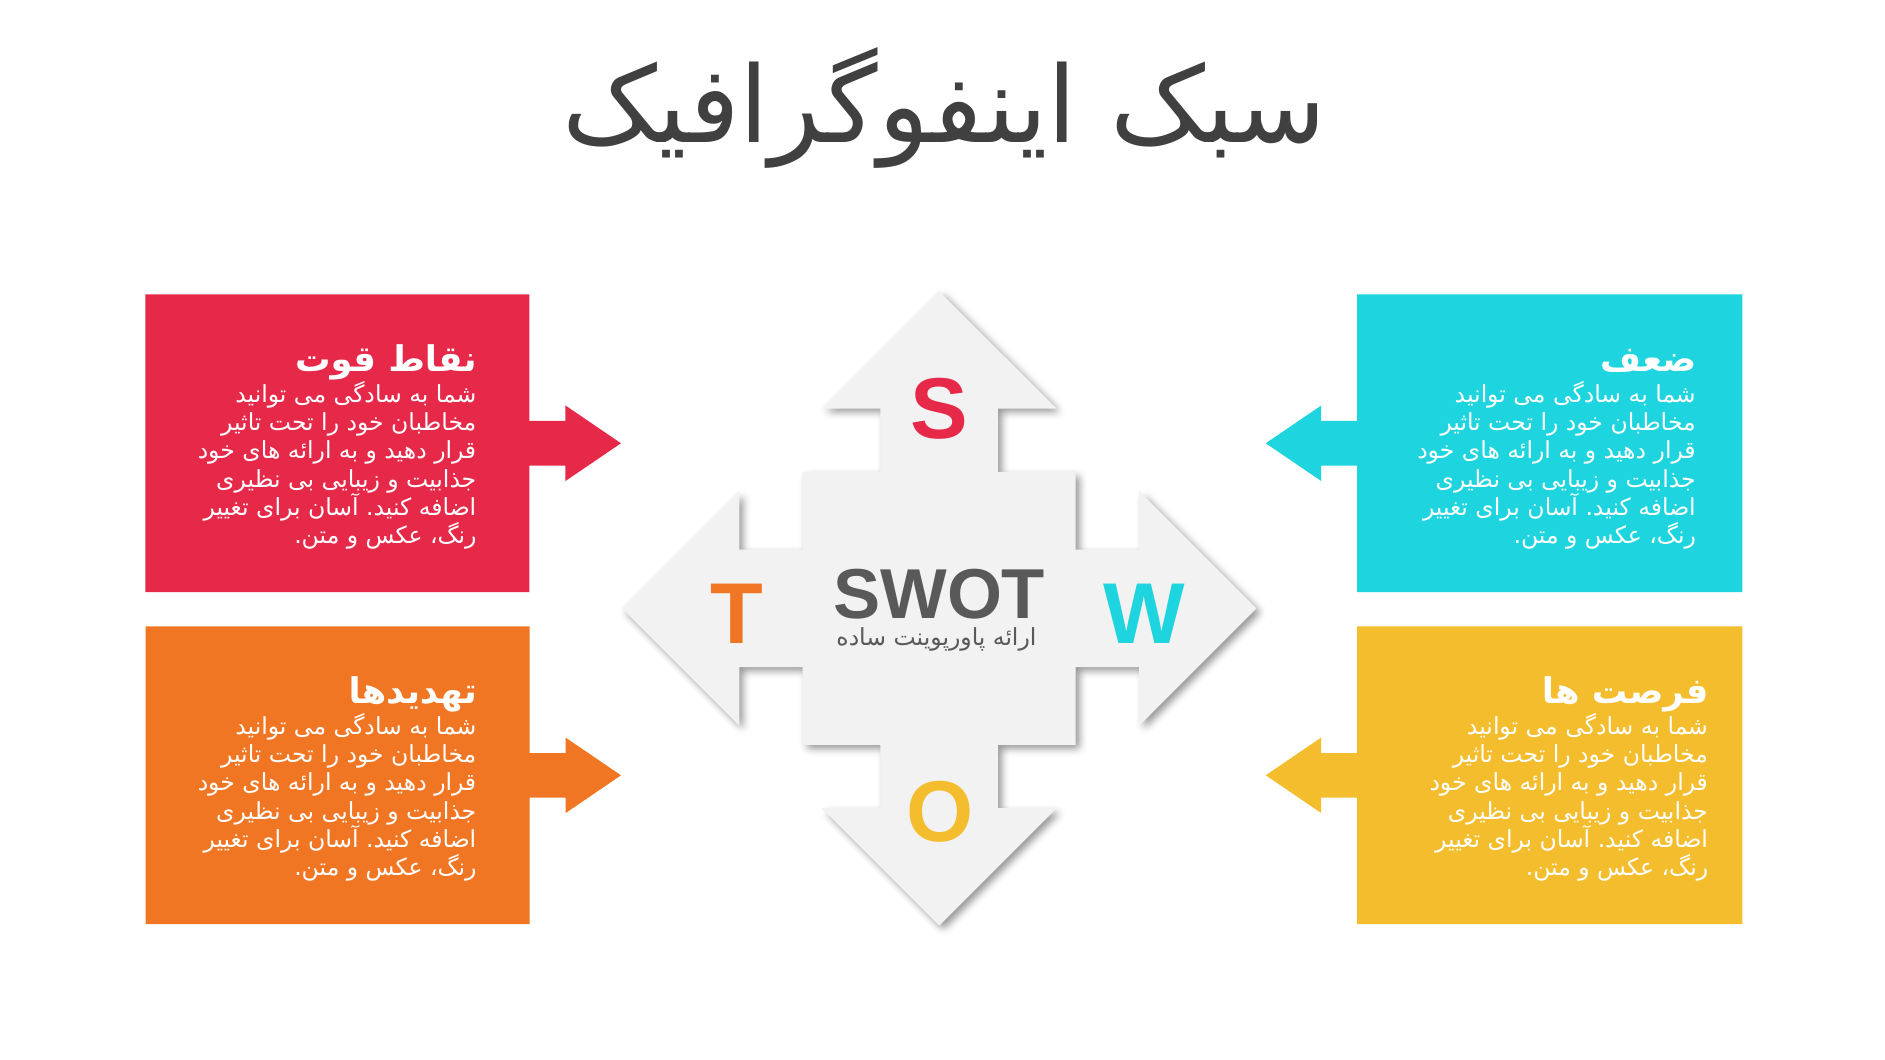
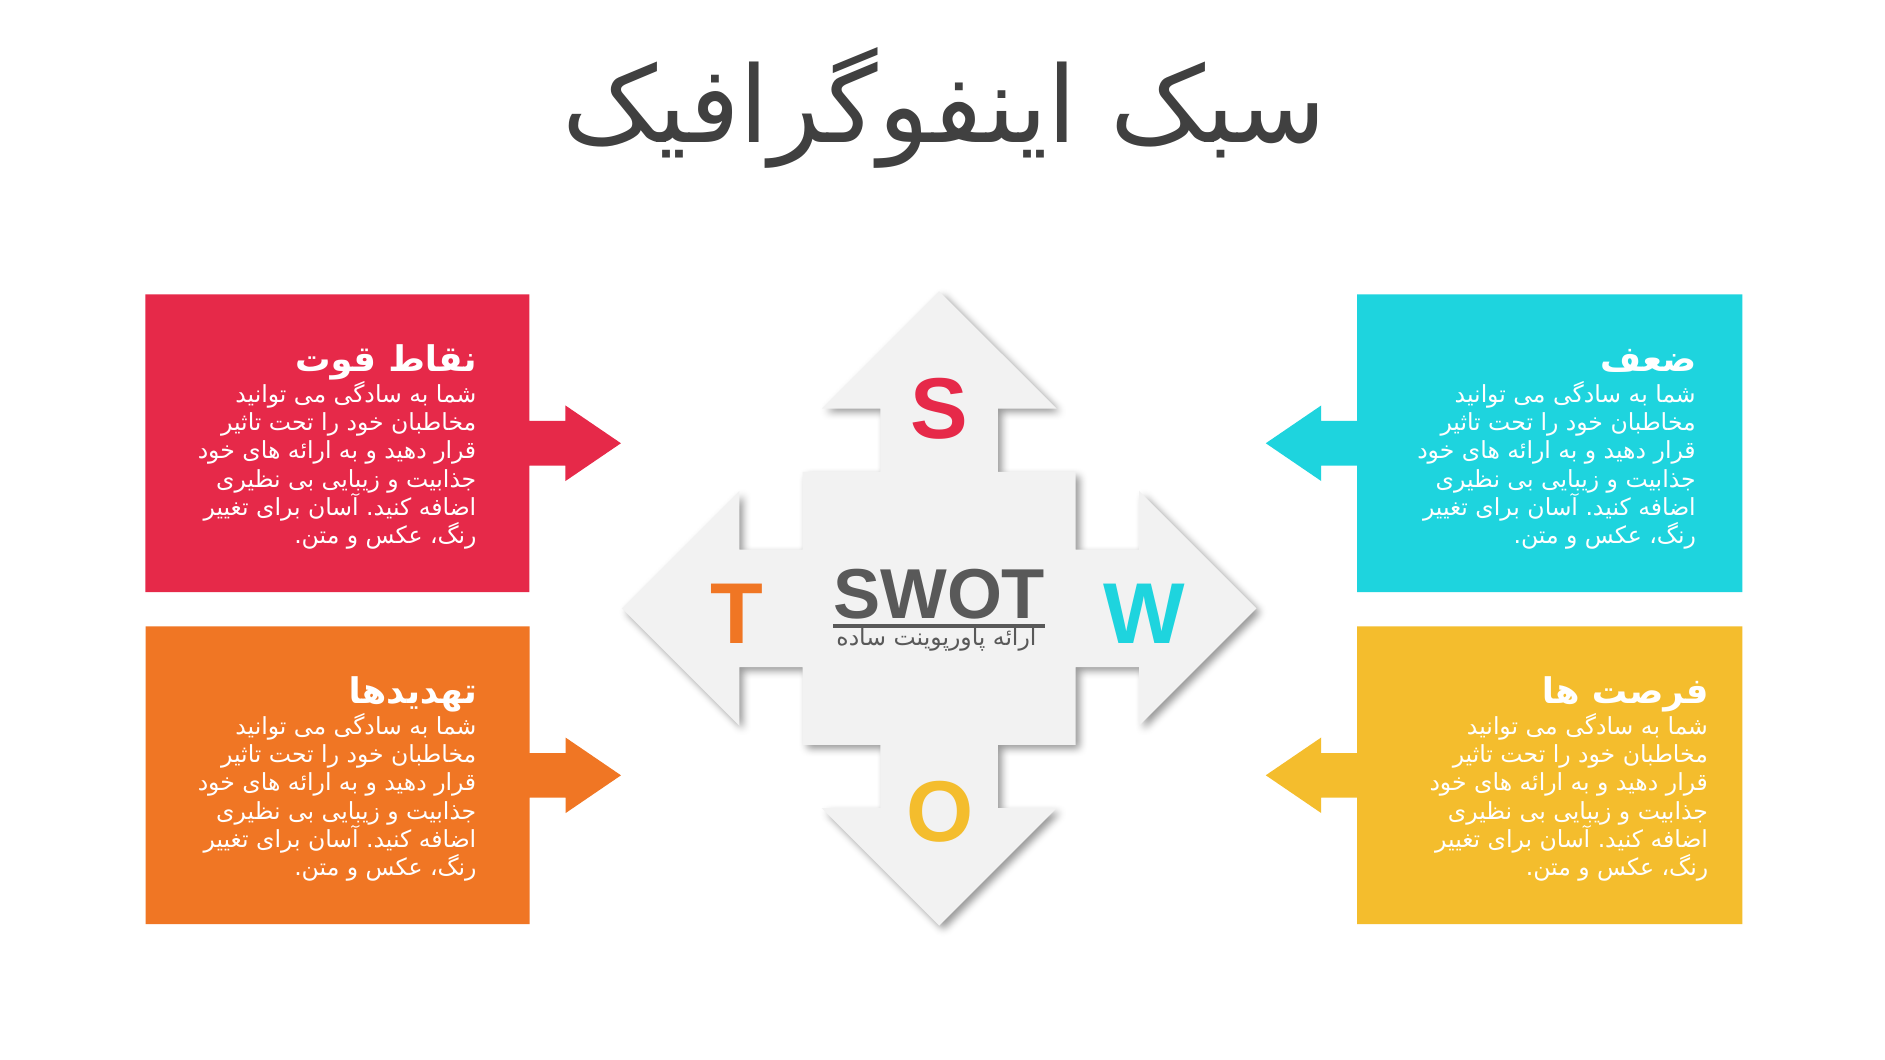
SWOT underline: none -> present (939, 596)
